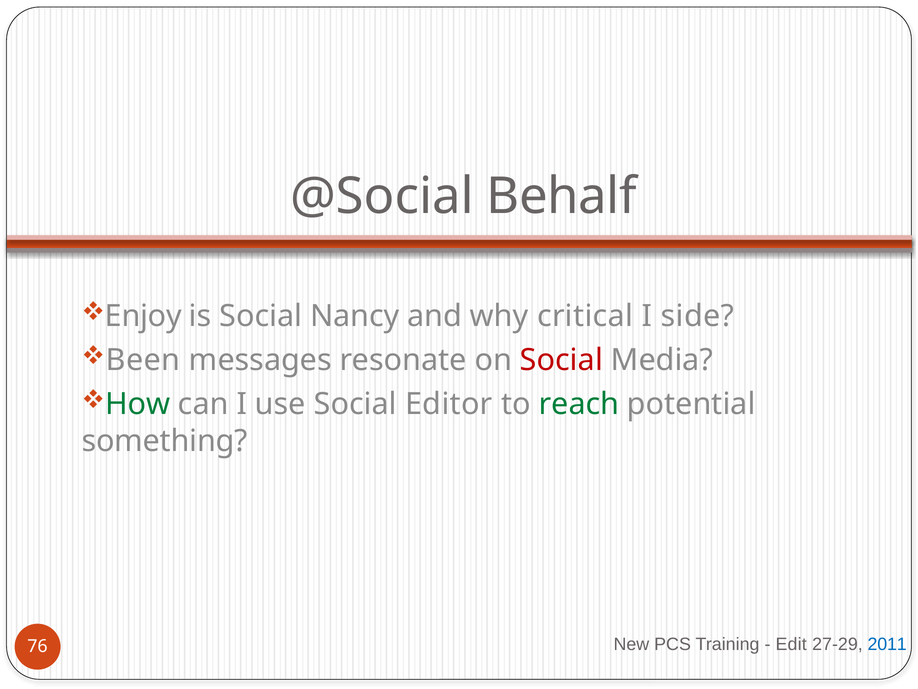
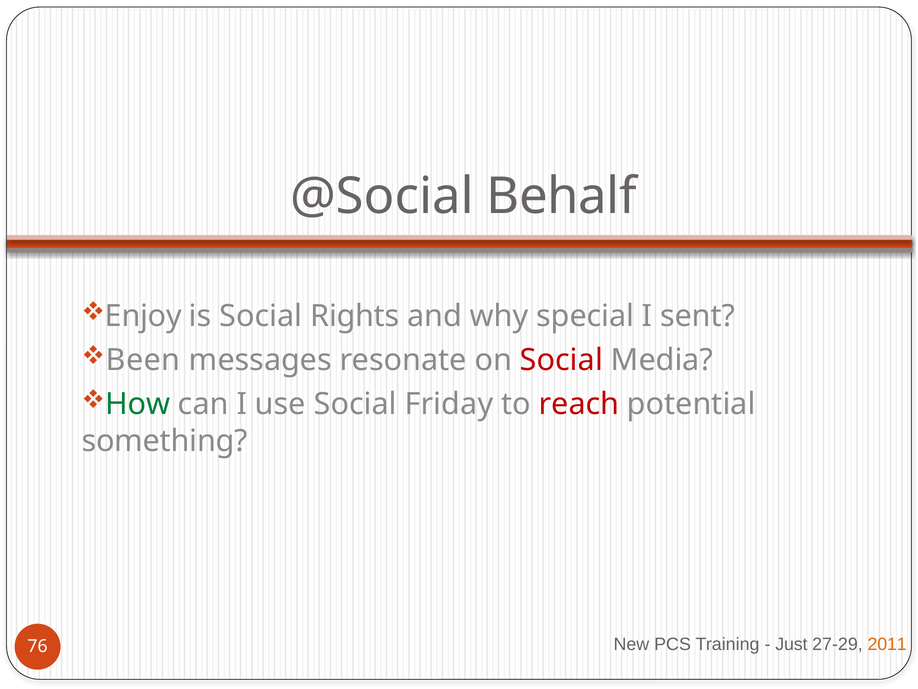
Nancy: Nancy -> Rights (355, 316)
critical: critical -> special (585, 316)
side: side -> sent (698, 316)
Editor: Editor -> Friday (449, 404)
reach colour: green -> red (579, 404)
Edit: Edit -> Just (791, 644)
2011 colour: blue -> orange (887, 644)
